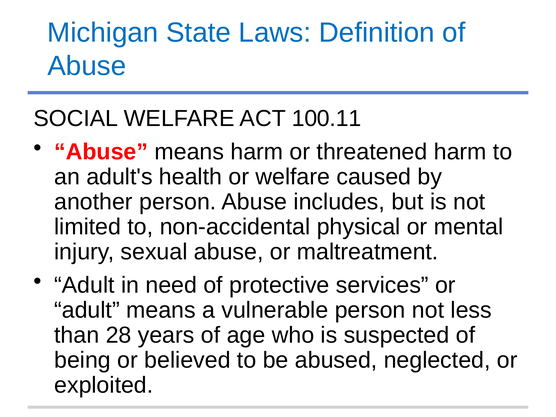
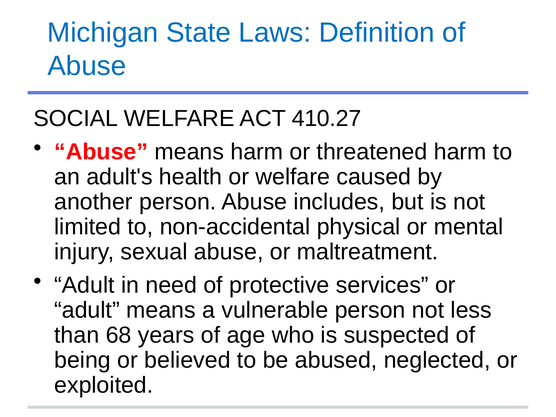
100.11: 100.11 -> 410.27 (327, 118)
28: 28 -> 68 (119, 335)
